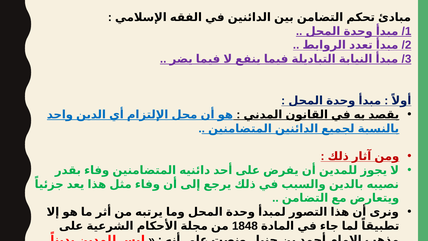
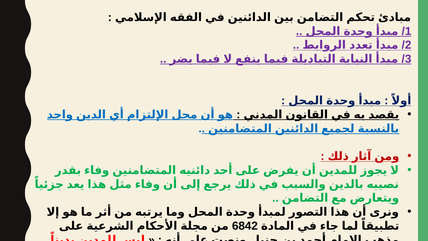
1848: 1848 -> 6842 (245, 226)
